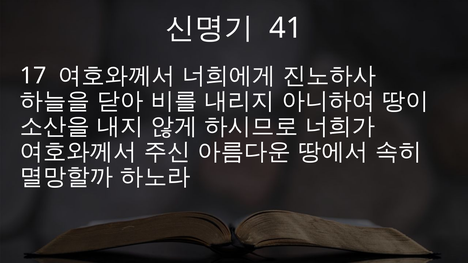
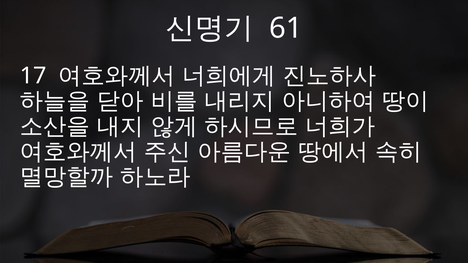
41: 41 -> 61 (286, 28)
